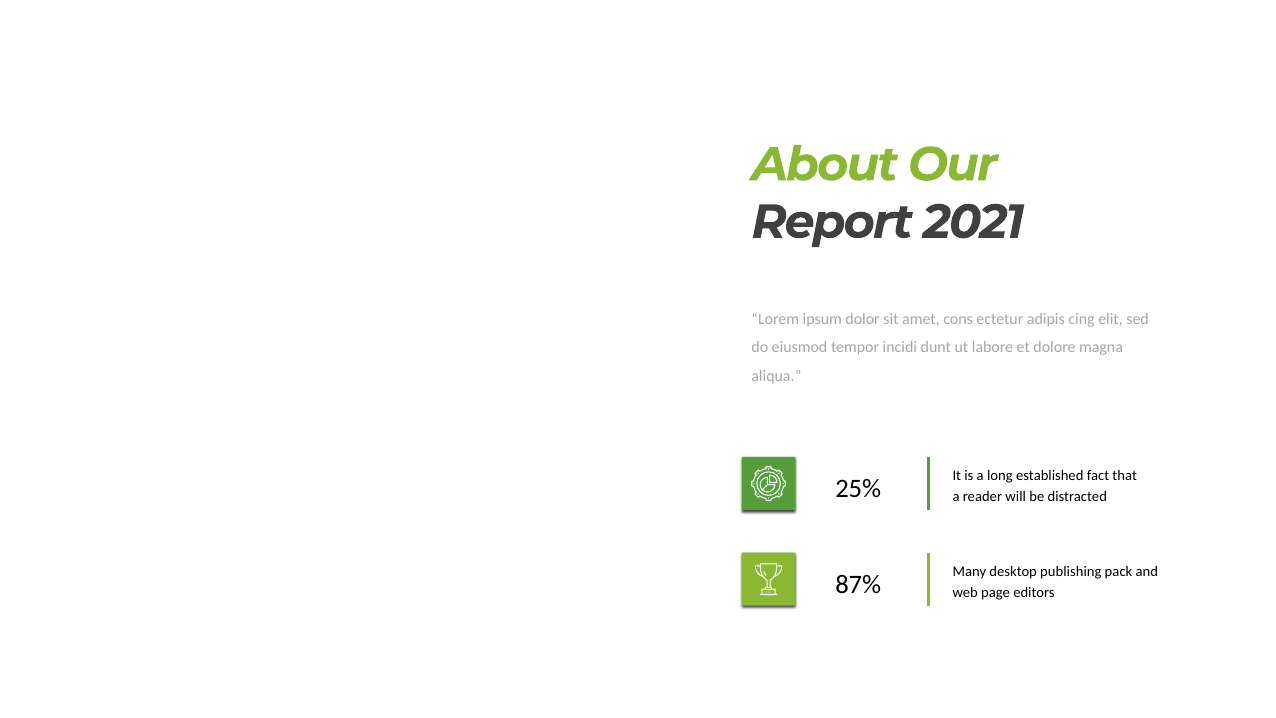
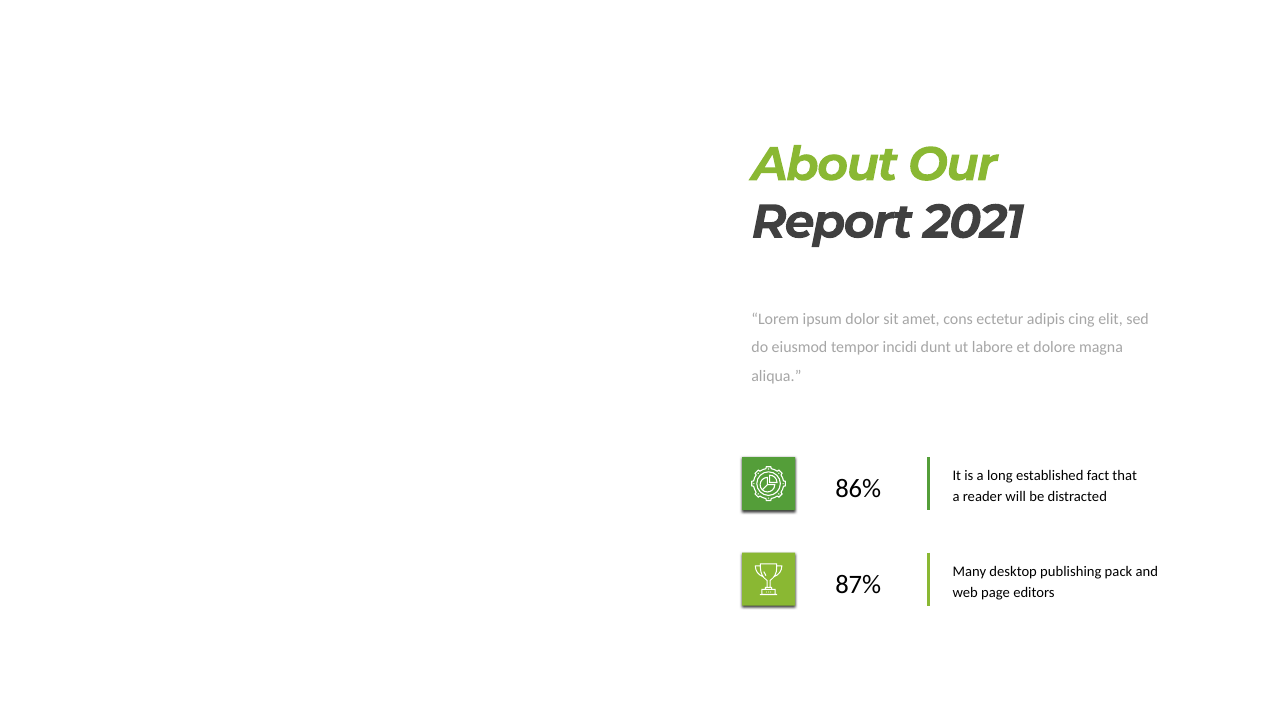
25%: 25% -> 86% (858, 488)
